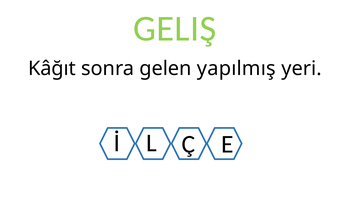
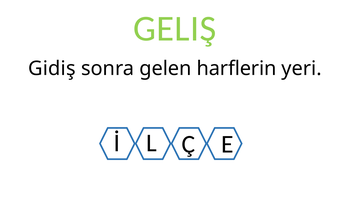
Kâğıt: Kâğıt -> Gidiş (52, 68)
yapılmış: yapılmış -> harflerin (237, 68)
